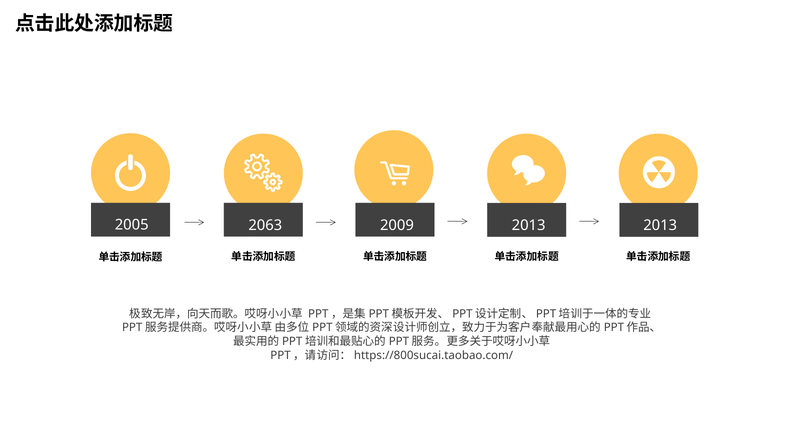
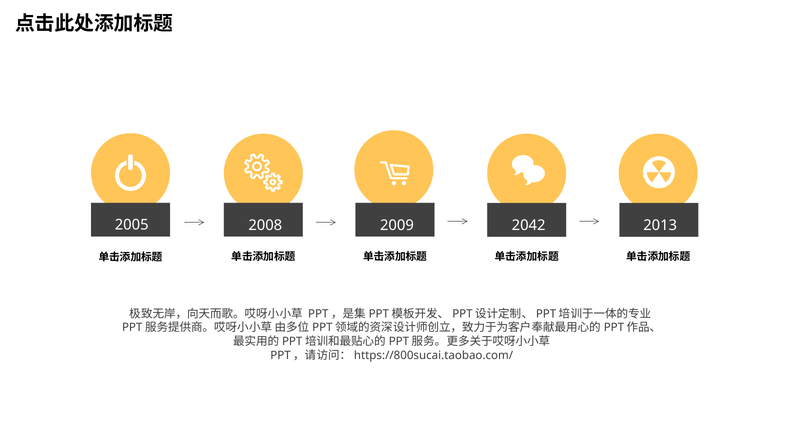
2063: 2063 -> 2008 (265, 225)
2009 2013: 2013 -> 2042 (529, 225)
